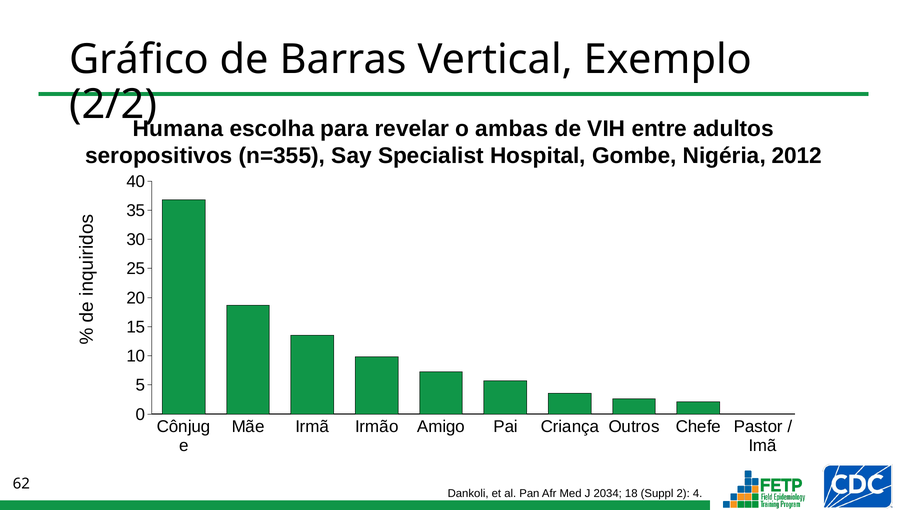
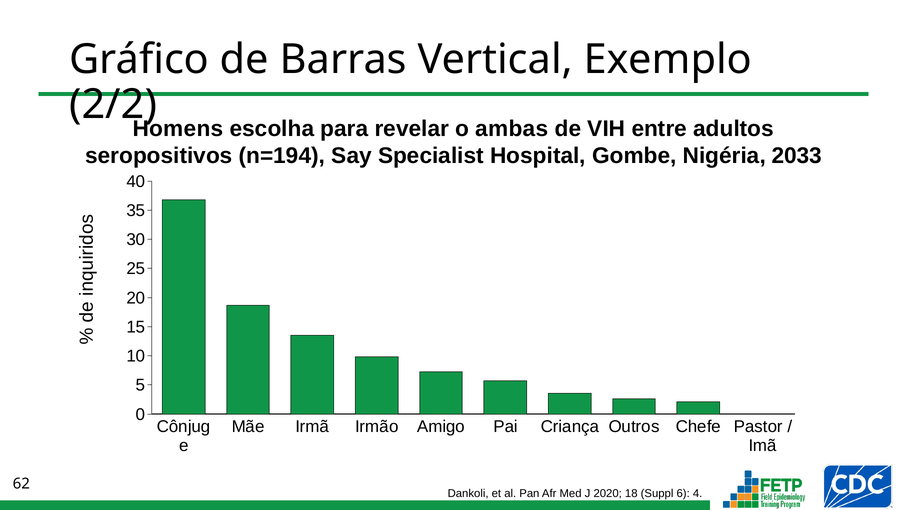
Humana: Humana -> Homens (178, 129)
n=355: n=355 -> n=194 (282, 156)
2012: 2012 -> 2033 (797, 156)
2034: 2034 -> 2020 (608, 494)
2: 2 -> 6 (683, 494)
